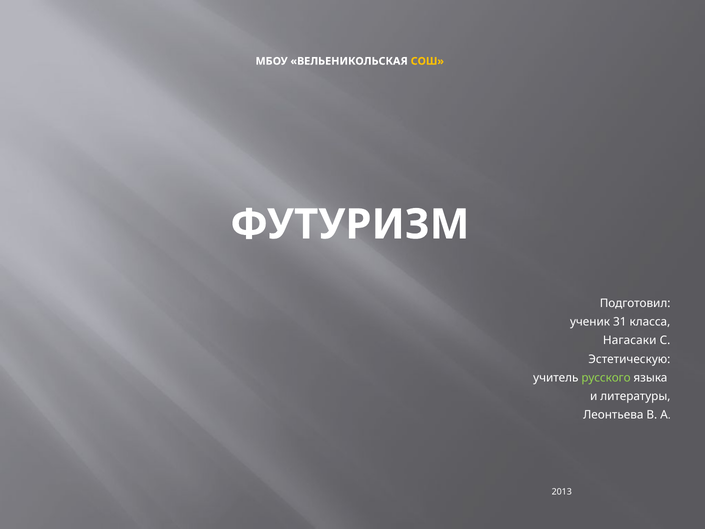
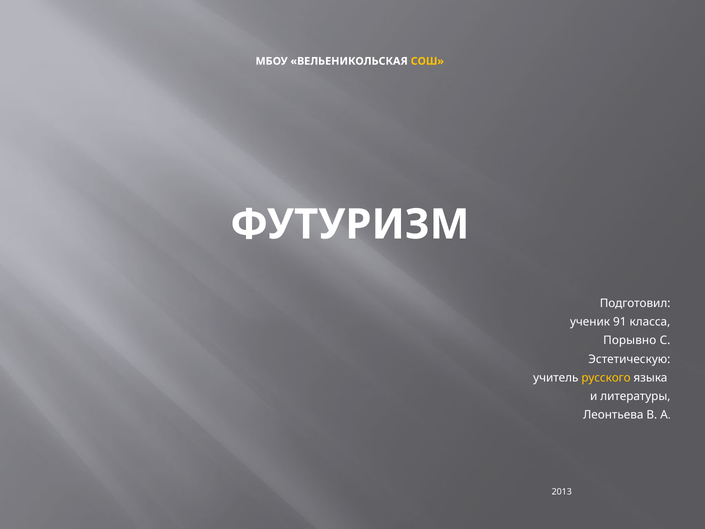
31: 31 -> 91 (620, 322)
Нагасаки: Нагасаки -> Порывно (630, 340)
русского colour: light green -> yellow (606, 378)
